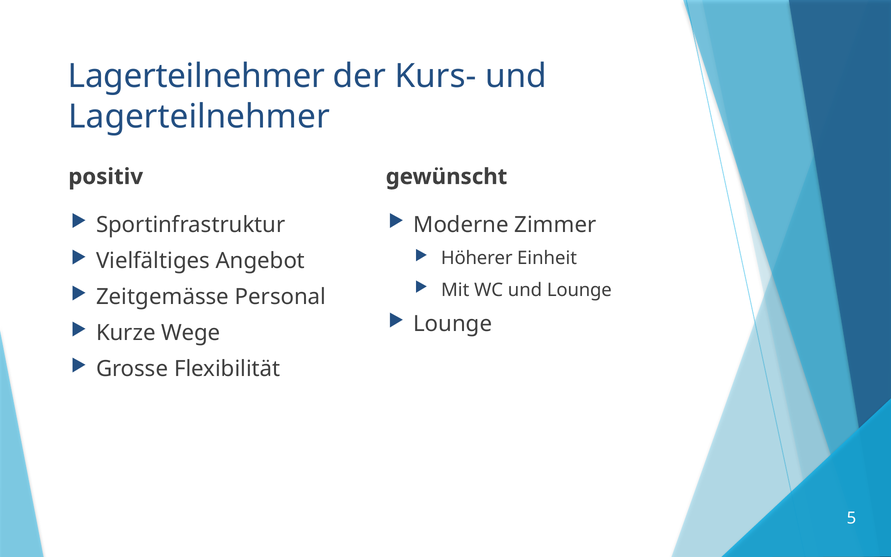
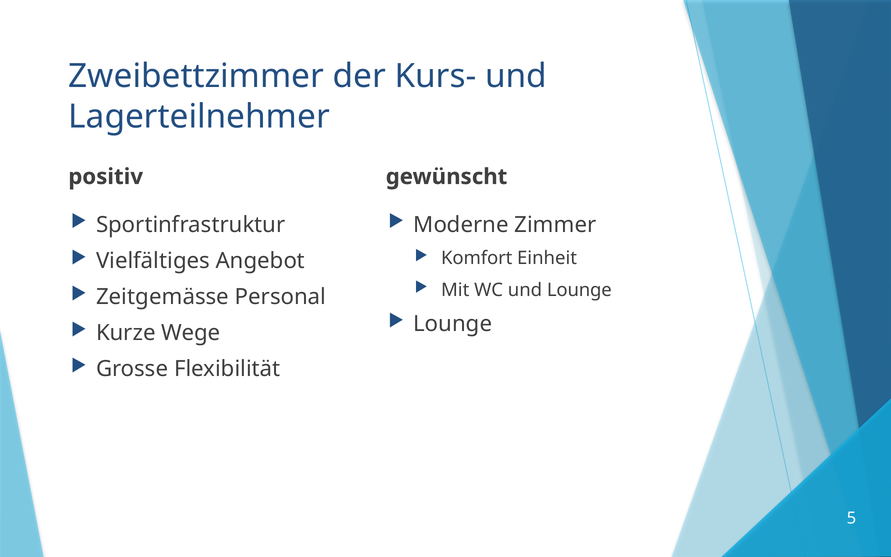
Lagerteilnehmer: Lagerteilnehmer -> Zweibettzimmer (196, 76)
Höherer: Höherer -> Komfort (477, 258)
